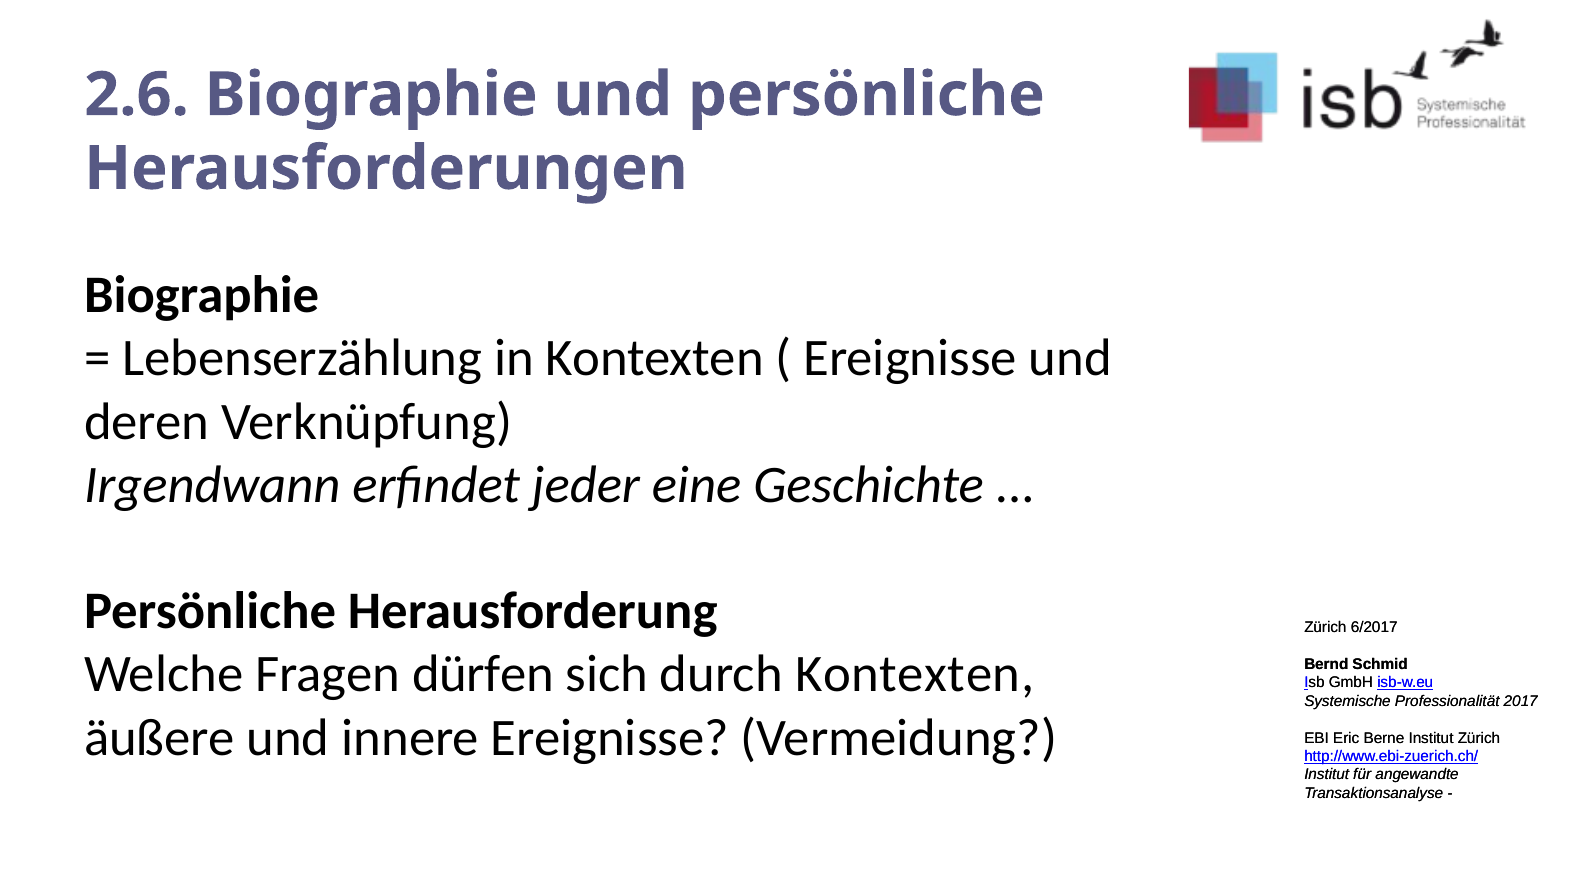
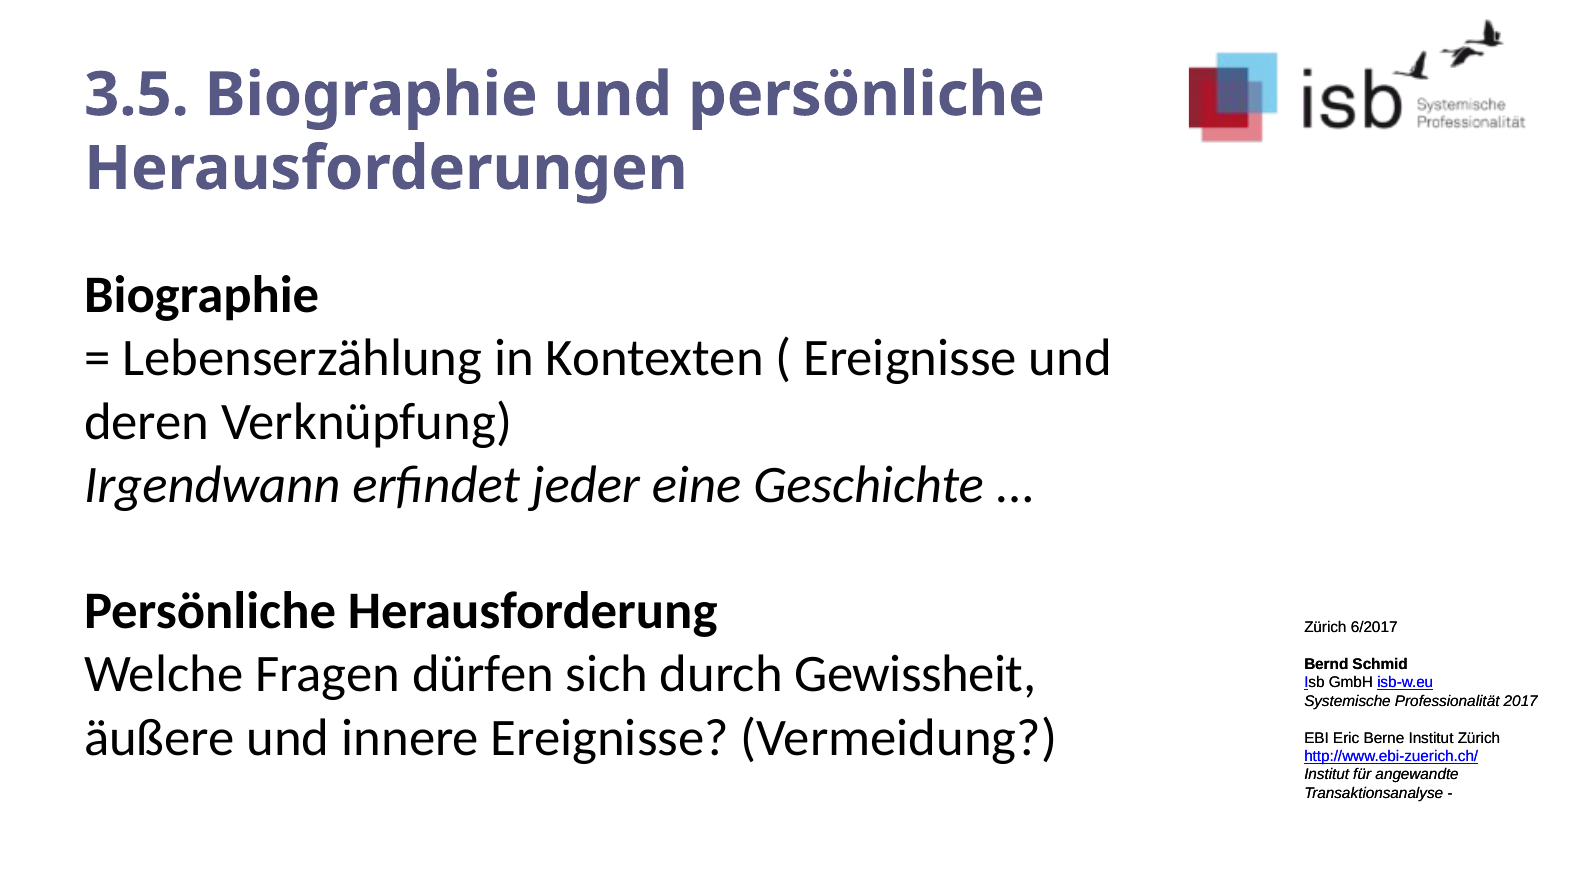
2.6: 2.6 -> 3.5 (137, 95)
durch Kontexten: Kontexten -> Gewissheit (915, 675)
